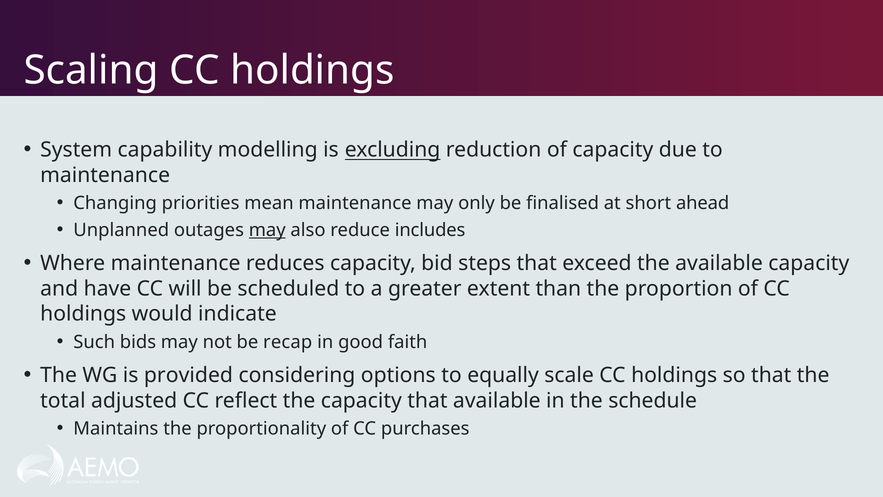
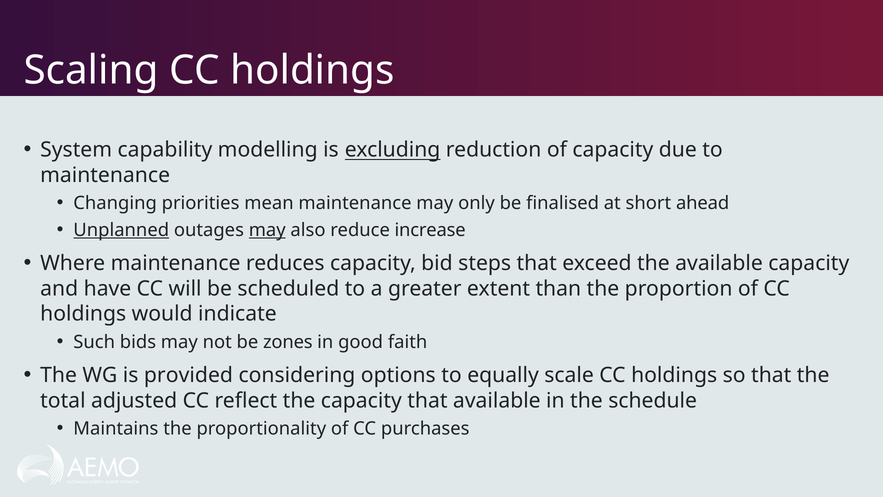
Unplanned underline: none -> present (121, 230)
includes: includes -> increase (430, 230)
recap: recap -> zones (288, 342)
